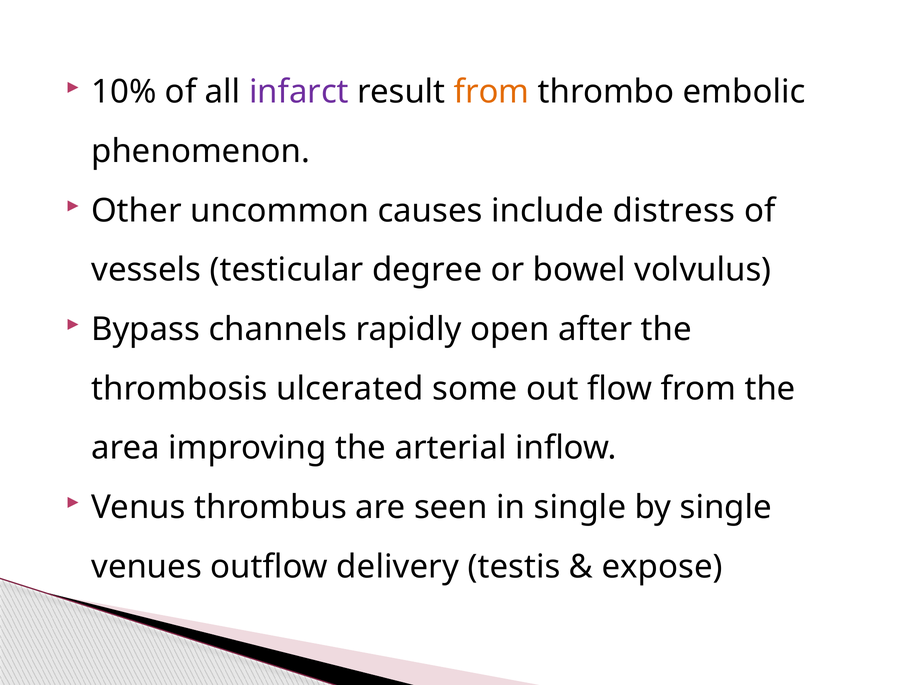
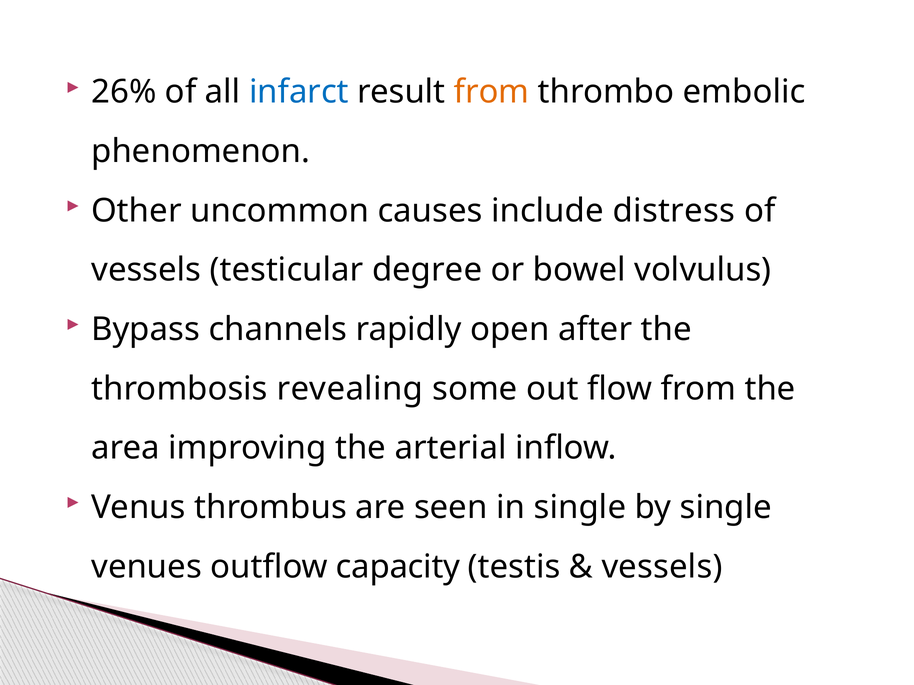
10%: 10% -> 26% (124, 92)
infarct colour: purple -> blue (299, 92)
ulcerated: ulcerated -> revealing (350, 389)
delivery: delivery -> capacity (398, 567)
expose: expose -> vessels (662, 567)
